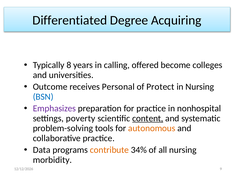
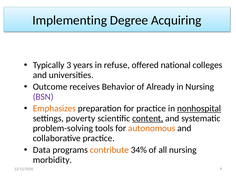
Differentiated: Differentiated -> Implementing (70, 20)
8: 8 -> 3 (69, 65)
calling: calling -> refuse (117, 65)
become: become -> national (176, 65)
Personal: Personal -> Behavior (118, 87)
Protect: Protect -> Already (160, 87)
BSN colour: blue -> purple (43, 97)
Emphasizes colour: purple -> orange (54, 108)
nonhospital underline: none -> present (199, 108)
